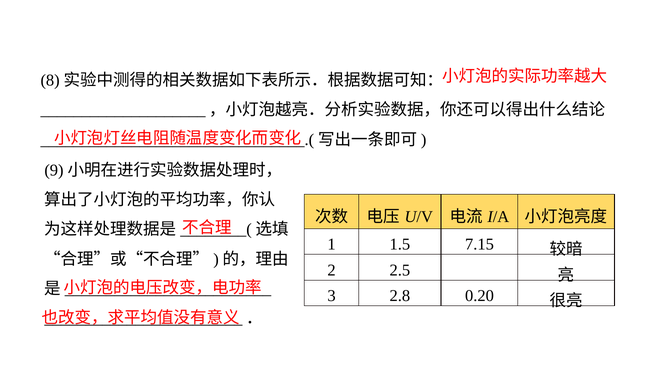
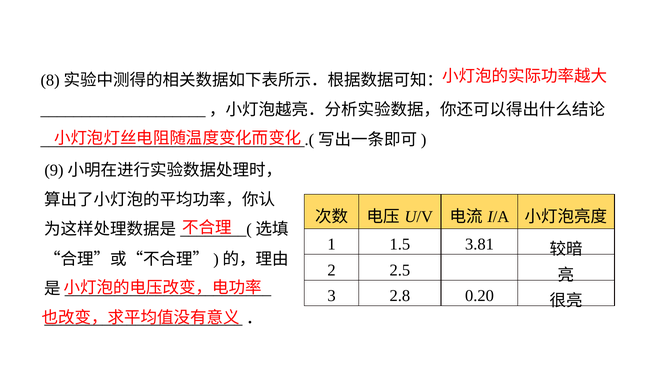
7.15: 7.15 -> 3.81 (479, 245)
